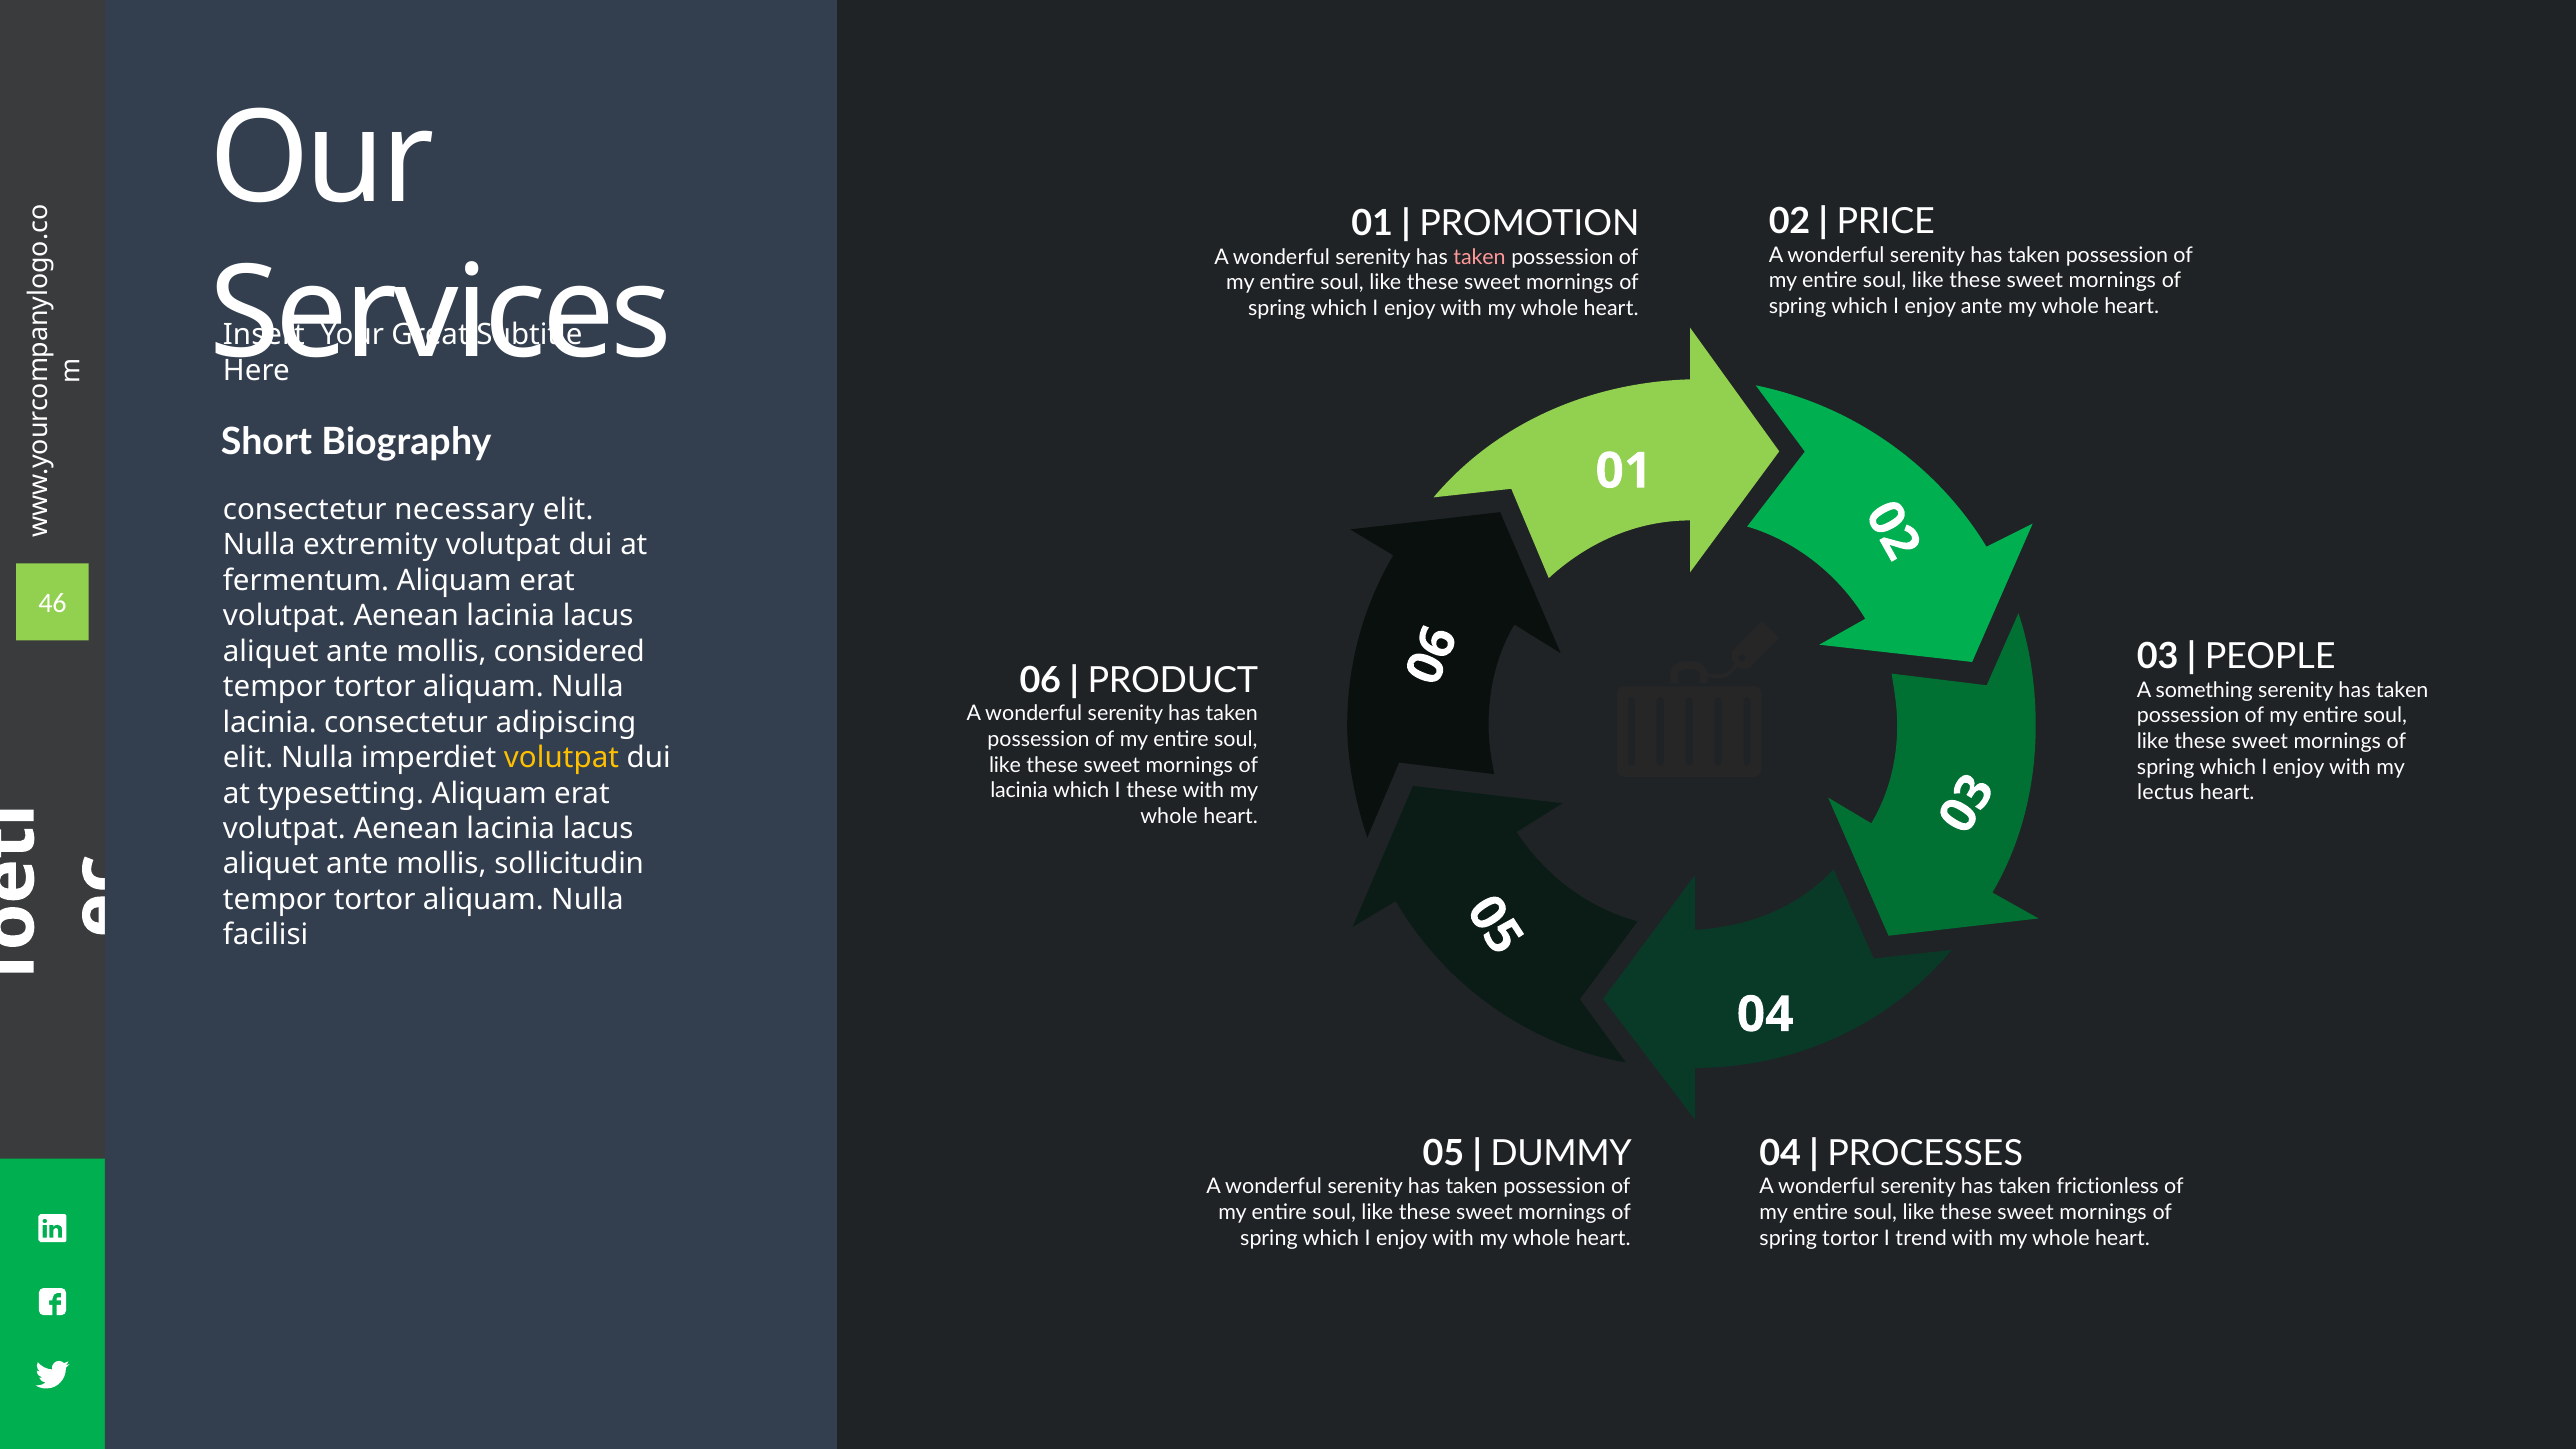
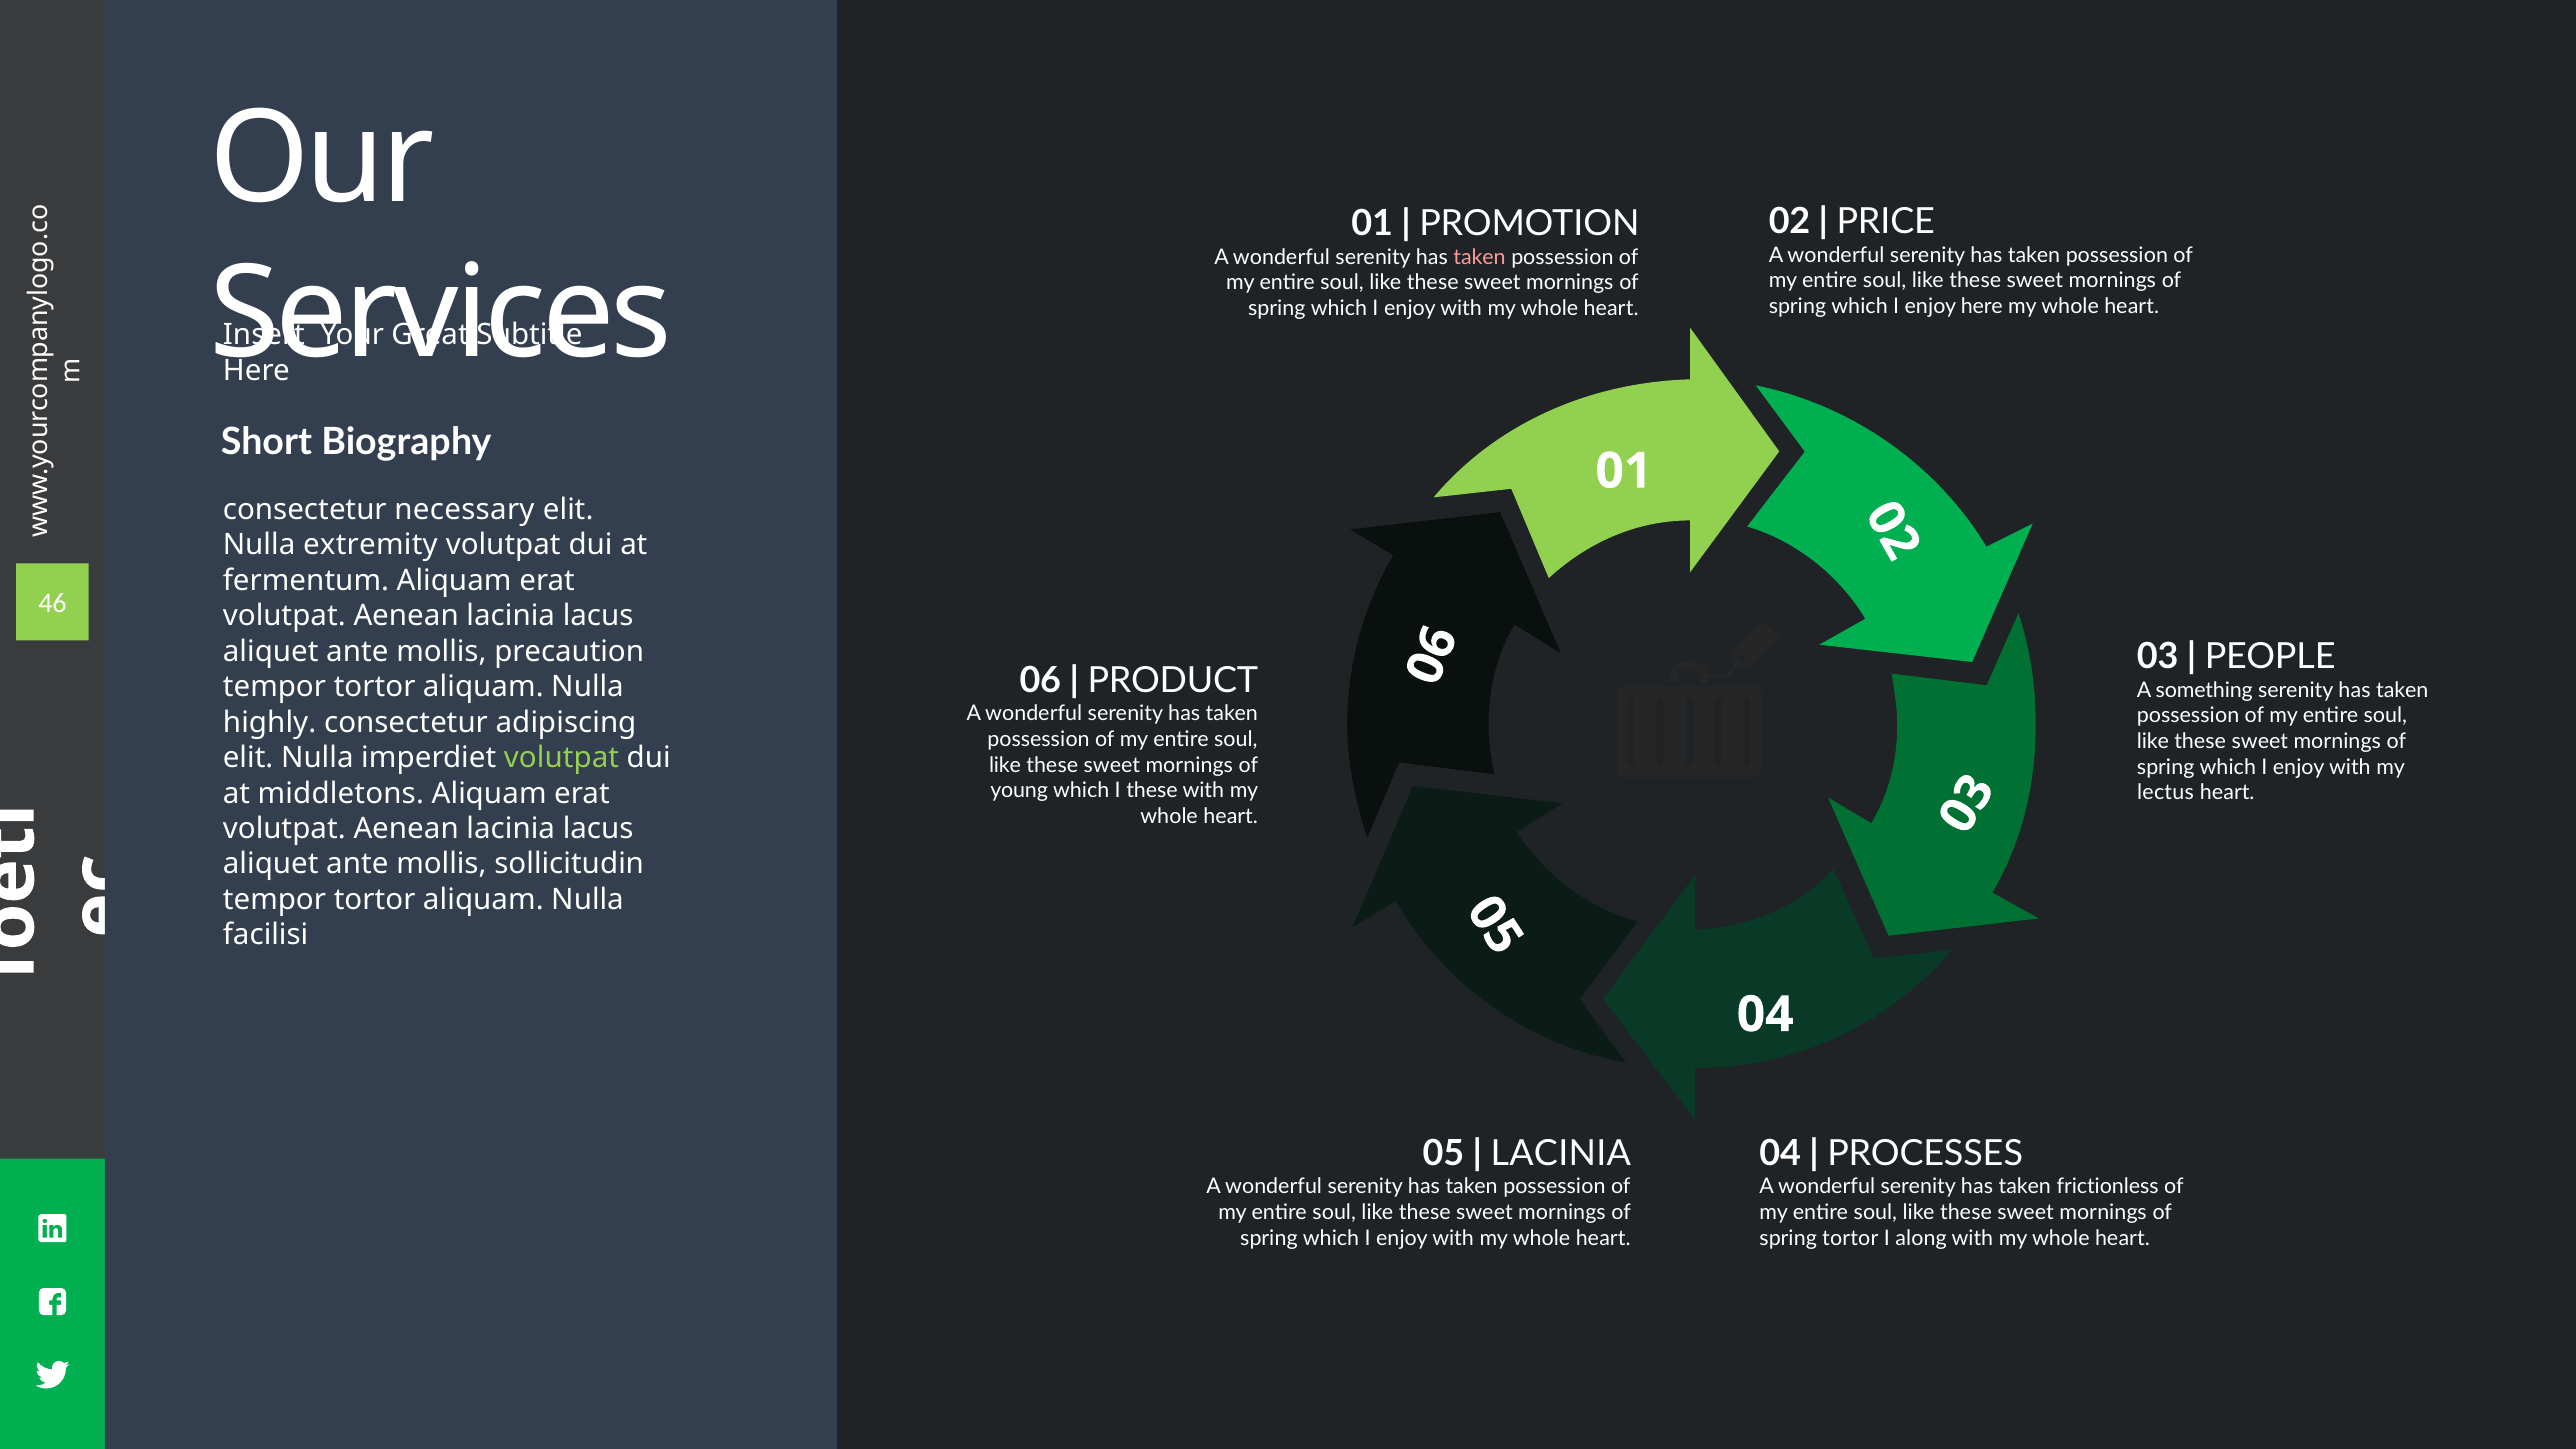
enjoy ante: ante -> here (1982, 307)
considered: considered -> precaution (569, 652)
lacinia: lacinia -> highly (270, 722)
volutpat colour: yellow -> light green (561, 758)
lacinia: lacinia -> young (1019, 791)
typesetting: typesetting -> middletons (341, 793)
DUMMY: DUMMY -> LACINIA (1561, 1153)
trend: trend -> along (1921, 1238)
